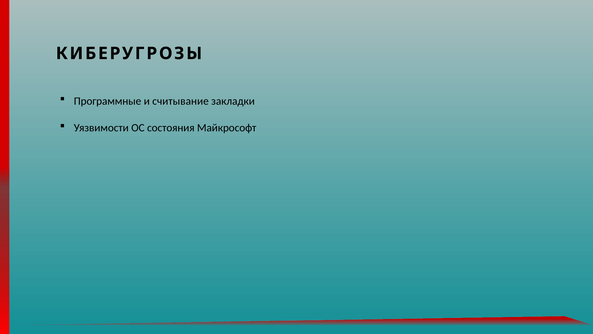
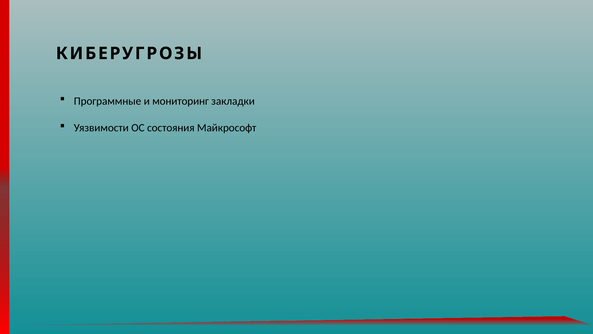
считывание: считывание -> мониторинг (181, 101)
